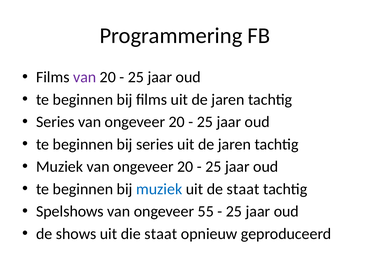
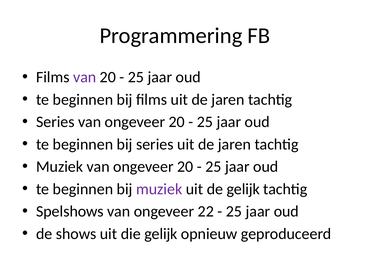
muziek colour: blue -> purple (159, 189)
de staat: staat -> gelijk (243, 189)
55: 55 -> 22 (206, 212)
die staat: staat -> gelijk (161, 234)
